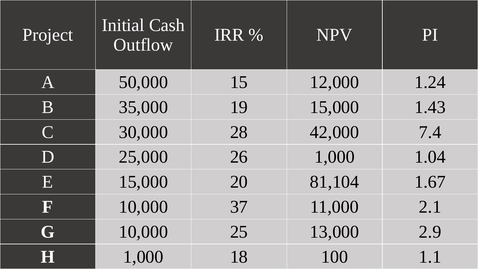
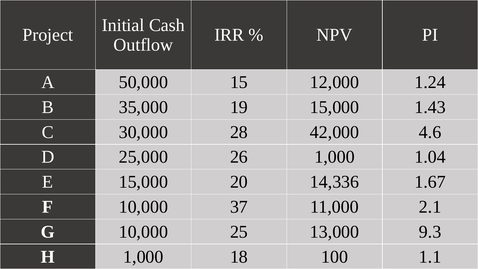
7.4: 7.4 -> 4.6 (430, 132)
81,104: 81,104 -> 14,336 (335, 182)
2.9: 2.9 -> 9.3 (430, 232)
